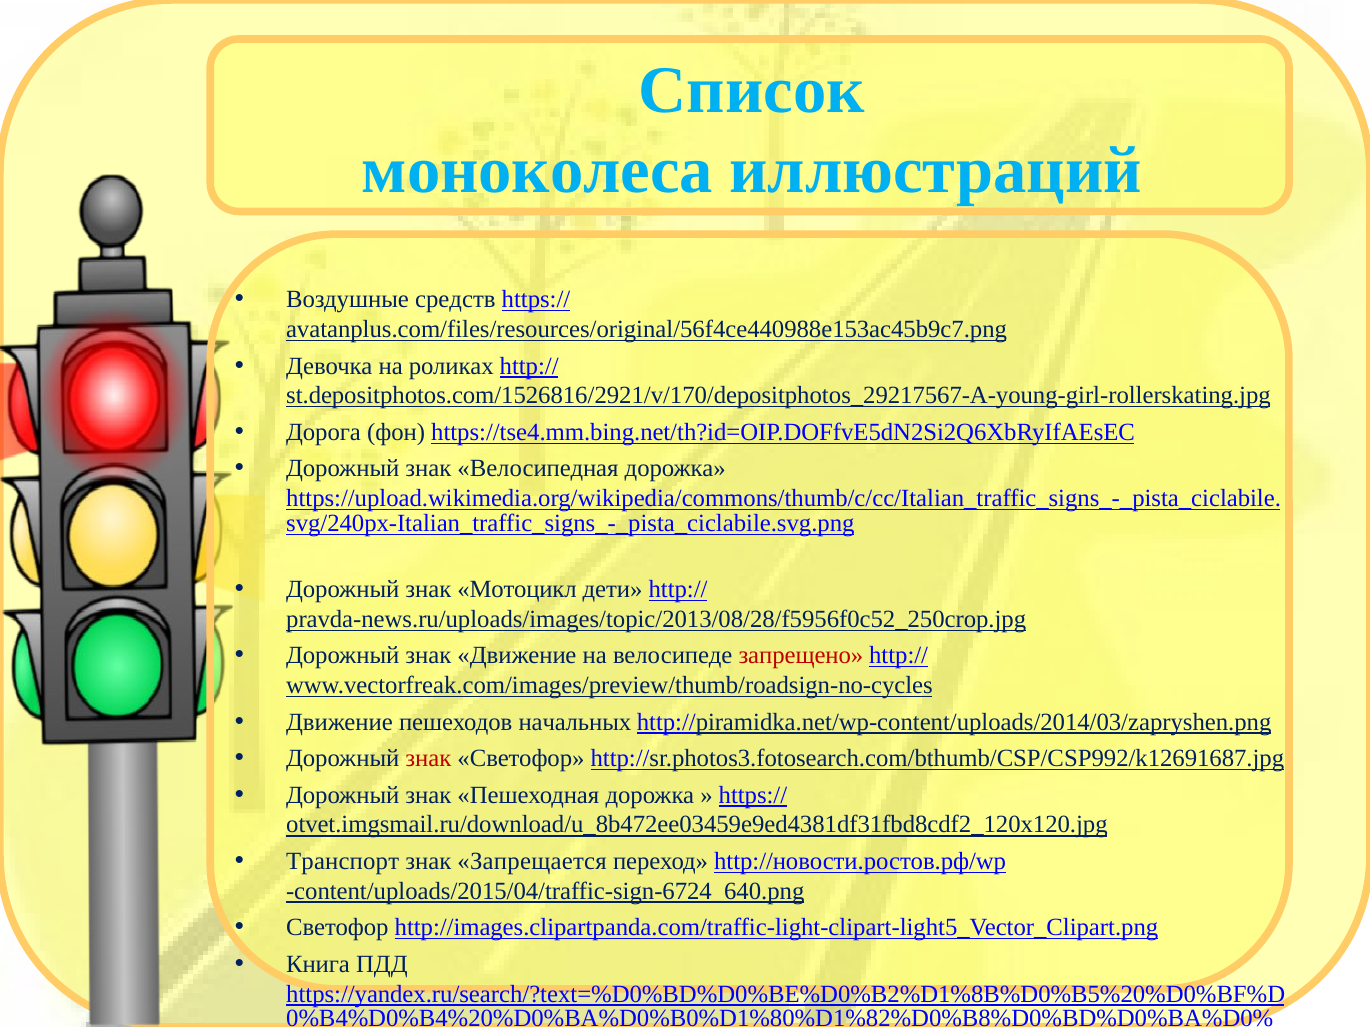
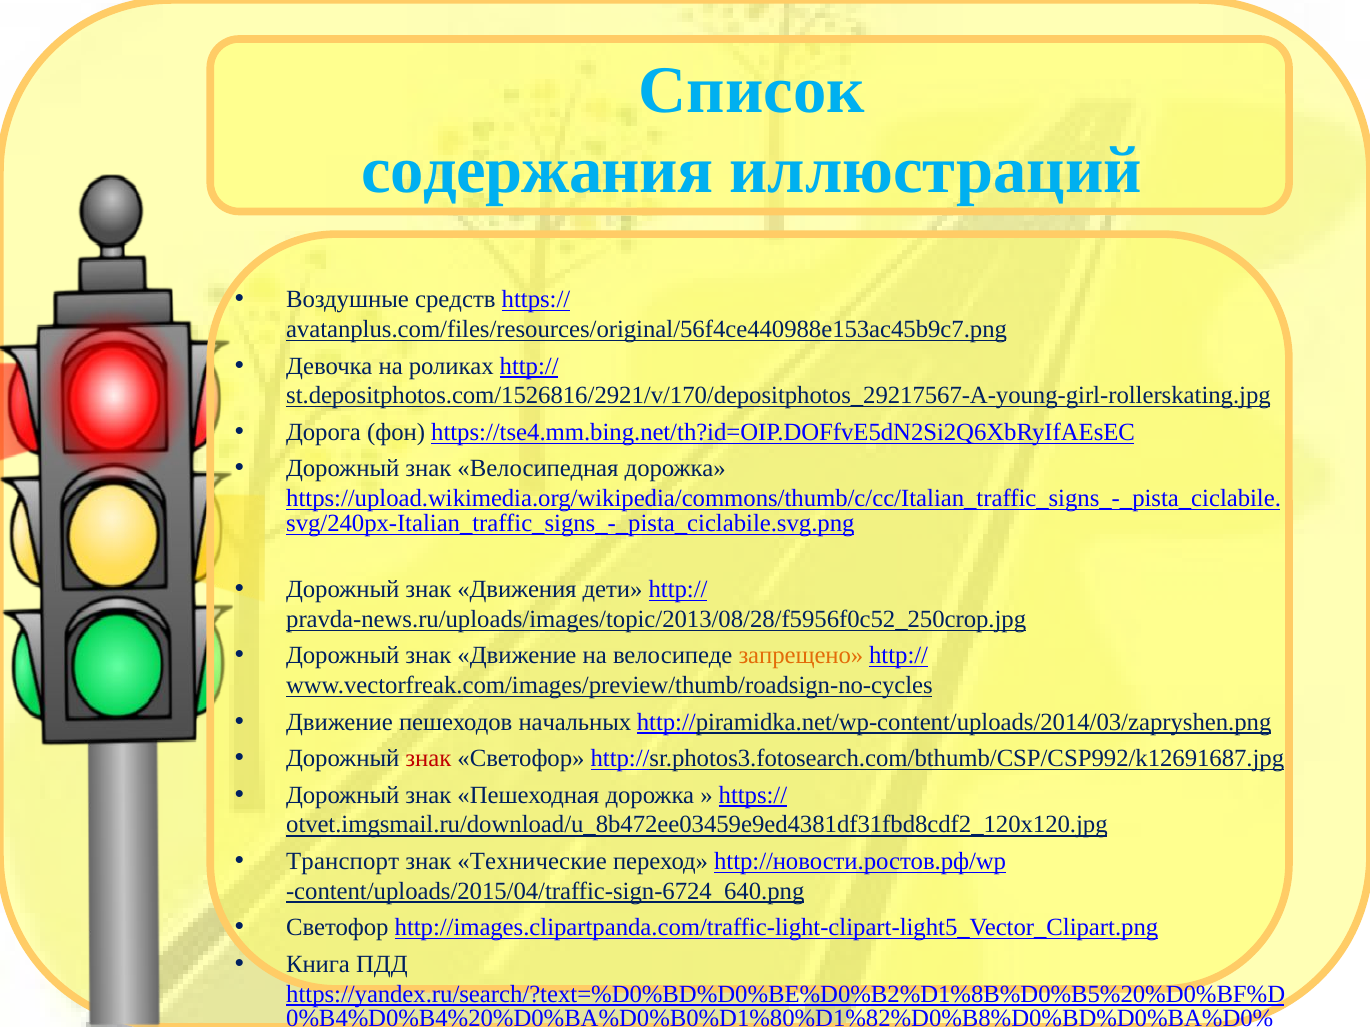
моноколеса: моноколеса -> содержания (538, 170)
Мотоцикл: Мотоцикл -> Движения (517, 590)
запрещено colour: red -> orange (801, 656)
Запрещается: Запрещается -> Технические (532, 862)
